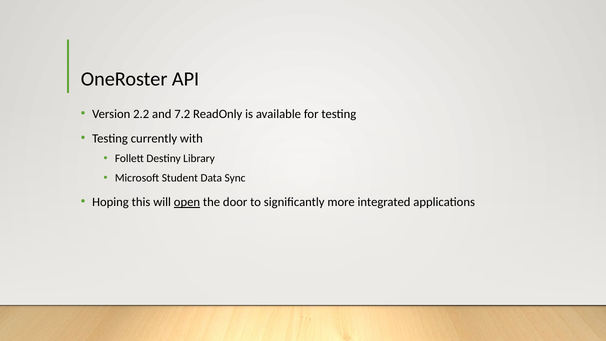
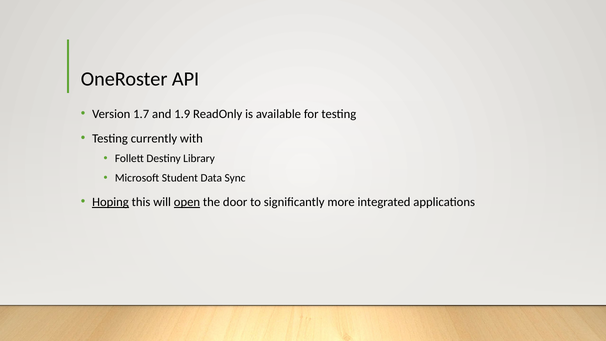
2.2: 2.2 -> 1.7 (141, 114)
7.2: 7.2 -> 1.9 (182, 114)
Hoping underline: none -> present (110, 202)
